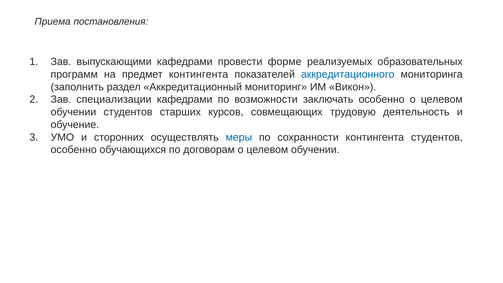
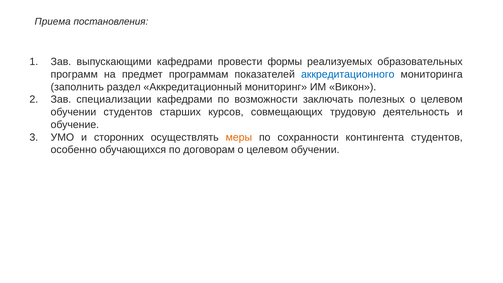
форме: форме -> формы (285, 62)
предмет контингента: контингента -> программам (199, 74)
заключать особенно: особенно -> полезных (382, 99)
меры colour: blue -> orange (239, 137)
